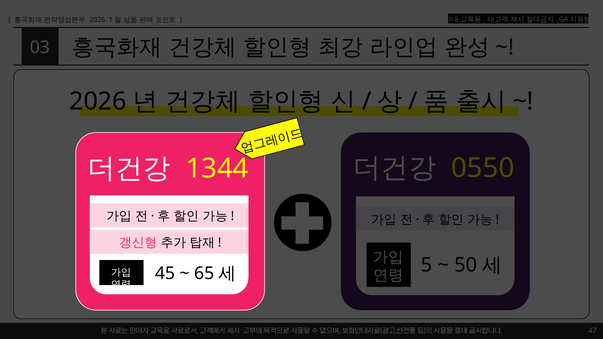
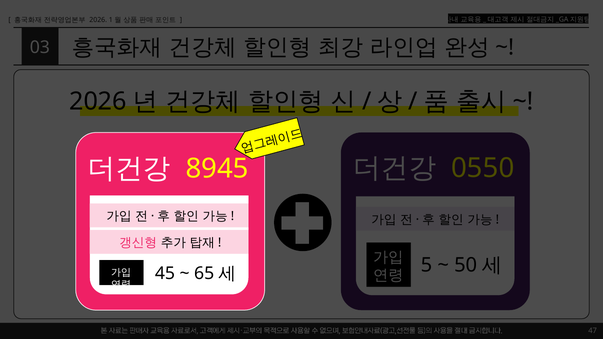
1344: 1344 -> 8945 (217, 169)
